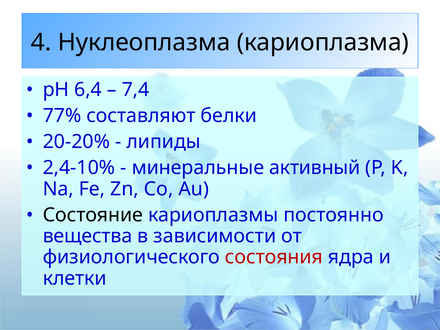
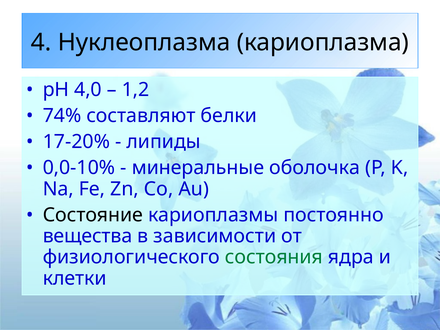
6,4: 6,4 -> 4,0 (88, 90)
7,4: 7,4 -> 1,2 (136, 90)
77%: 77% -> 74% (62, 116)
20-20%: 20-20% -> 17-20% (76, 142)
2,4-10%: 2,4-10% -> 0,0-10% (79, 168)
активный: активный -> оболочка (315, 168)
состояния colour: red -> green (274, 257)
